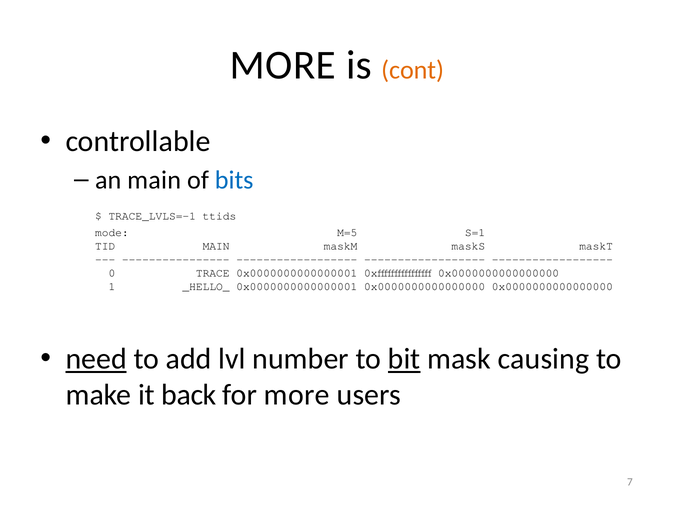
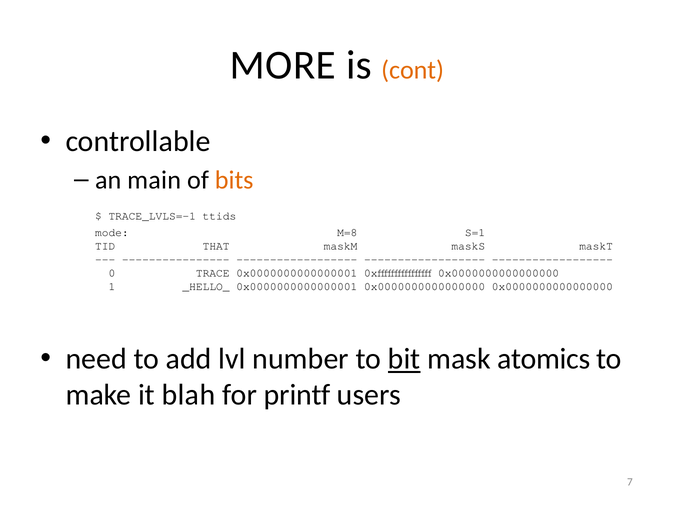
bits colour: blue -> orange (234, 180)
M=5: M=5 -> M=8 (347, 233)
TID MAIN: MAIN -> THAT (216, 246)
need underline: present -> none (96, 359)
causing: causing -> atomics (544, 359)
back: back -> blah (189, 395)
for more: more -> printf (297, 395)
